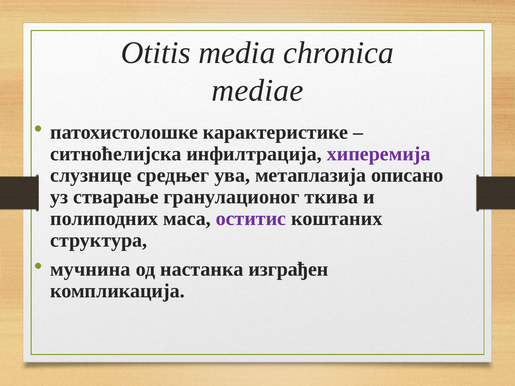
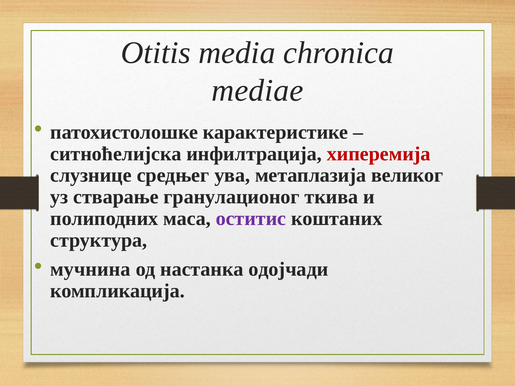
хиперемија colour: purple -> red (379, 154)
описано: описано -> великог (407, 175)
изграђен: изграђен -> одојчади (288, 269)
